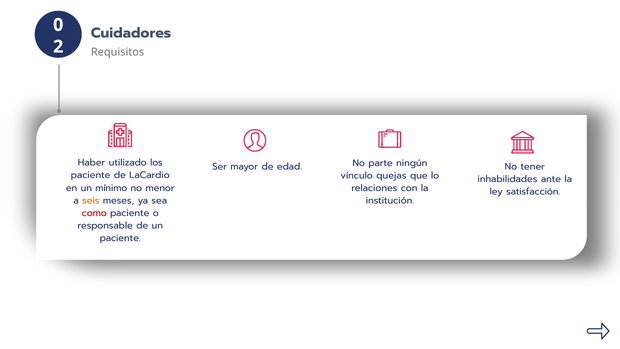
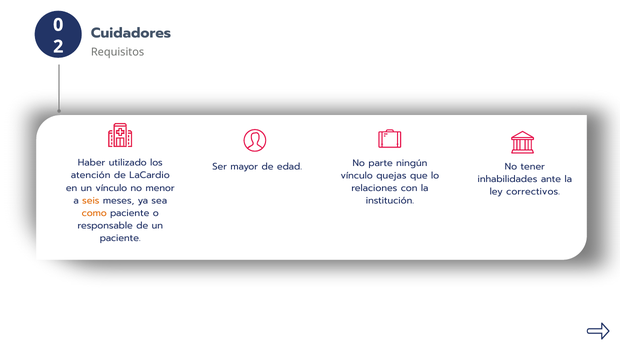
paciente: paciente -> atención (91, 175)
un mínimo: mínimo -> vínculo (111, 188)
satisfacción: satisfacción -> correctivos (533, 191)
como colour: red -> orange (94, 213)
